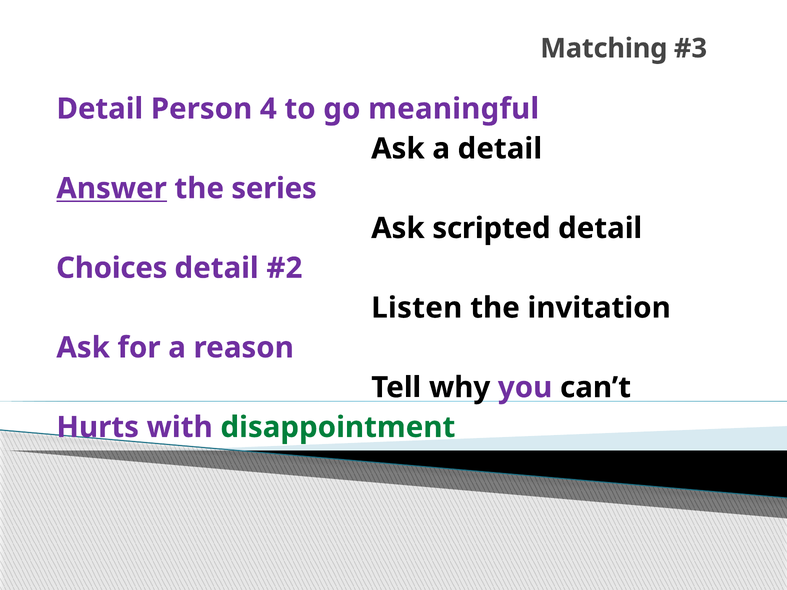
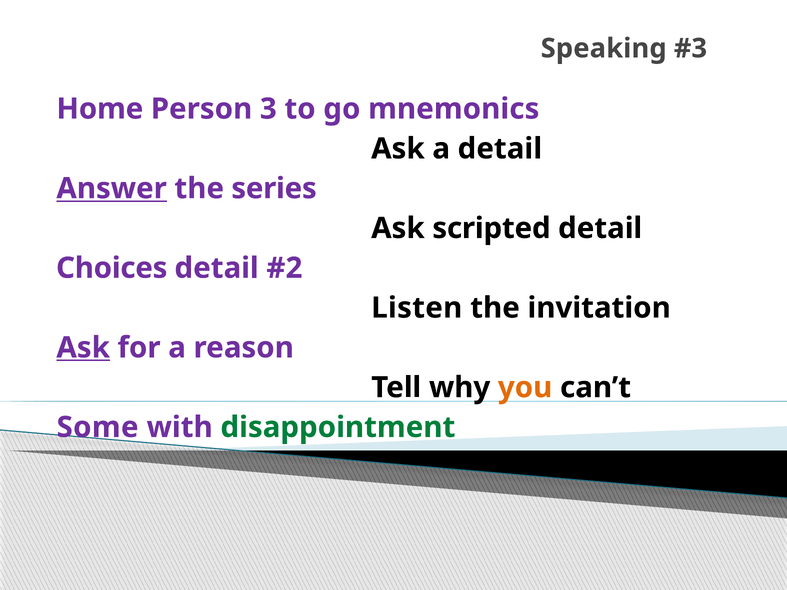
Matching: Matching -> Speaking (604, 48)
Detail: Detail -> Home (100, 109)
4: 4 -> 3 (268, 109)
meaningful: meaningful -> mnemonics (454, 109)
Ask underline: none -> present (83, 348)
you colour: purple -> orange (525, 388)
Hurts: Hurts -> Some (98, 427)
